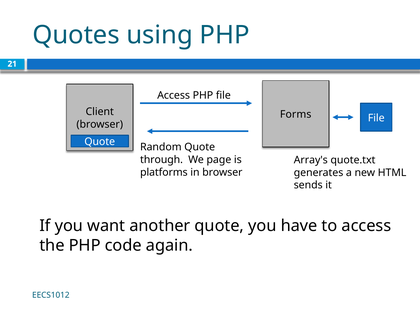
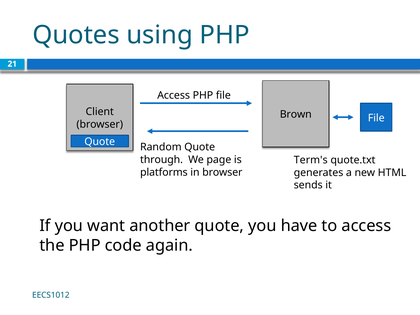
Forms: Forms -> Brown (296, 114)
Array's: Array's -> Term's (311, 160)
